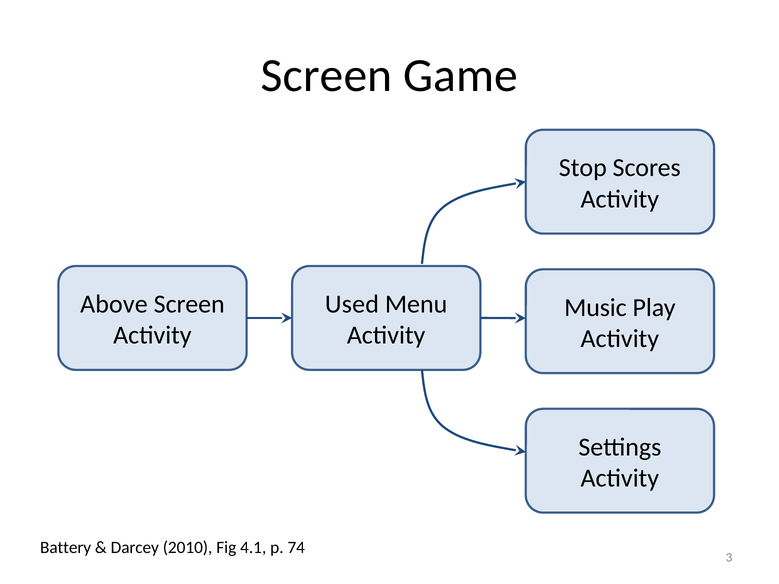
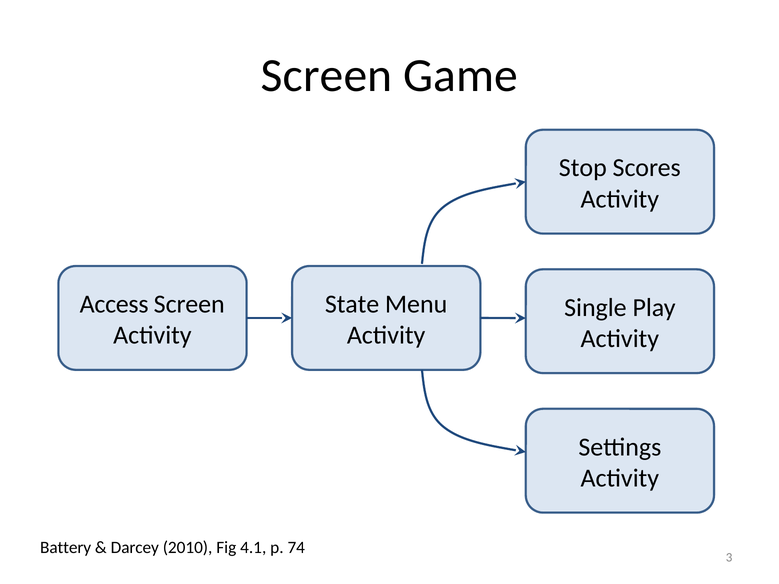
Above: Above -> Access (114, 304)
Used: Used -> State (352, 304)
Music: Music -> Single (595, 308)
